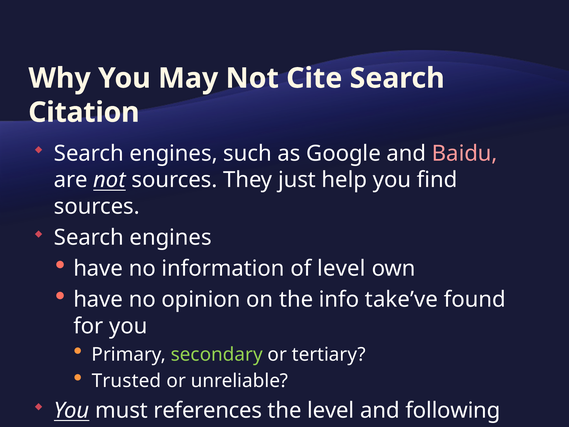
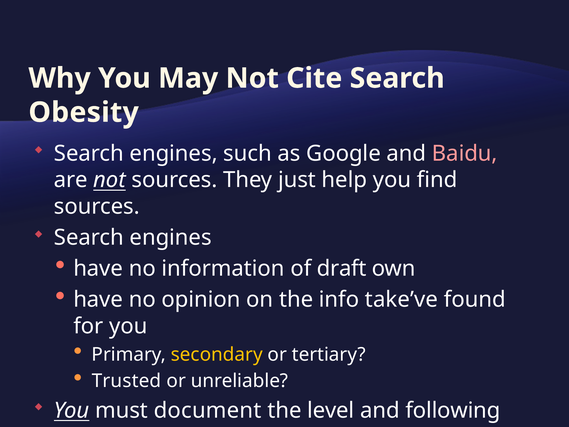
Citation: Citation -> Obesity (84, 112)
of level: level -> draft (342, 268)
secondary colour: light green -> yellow (217, 354)
references: references -> document (208, 410)
